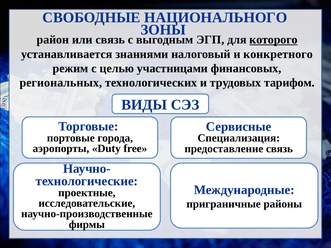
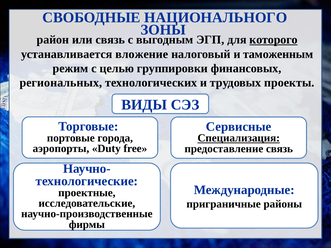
знаниями: знаниями -> вложение (142, 54)
конкретного: конкретного -> таможенным (278, 54)
участницами: участницами -> группировки (172, 69)
тарифом: тарифом -> проекты (289, 83)
Специализация underline: none -> present (239, 138)
